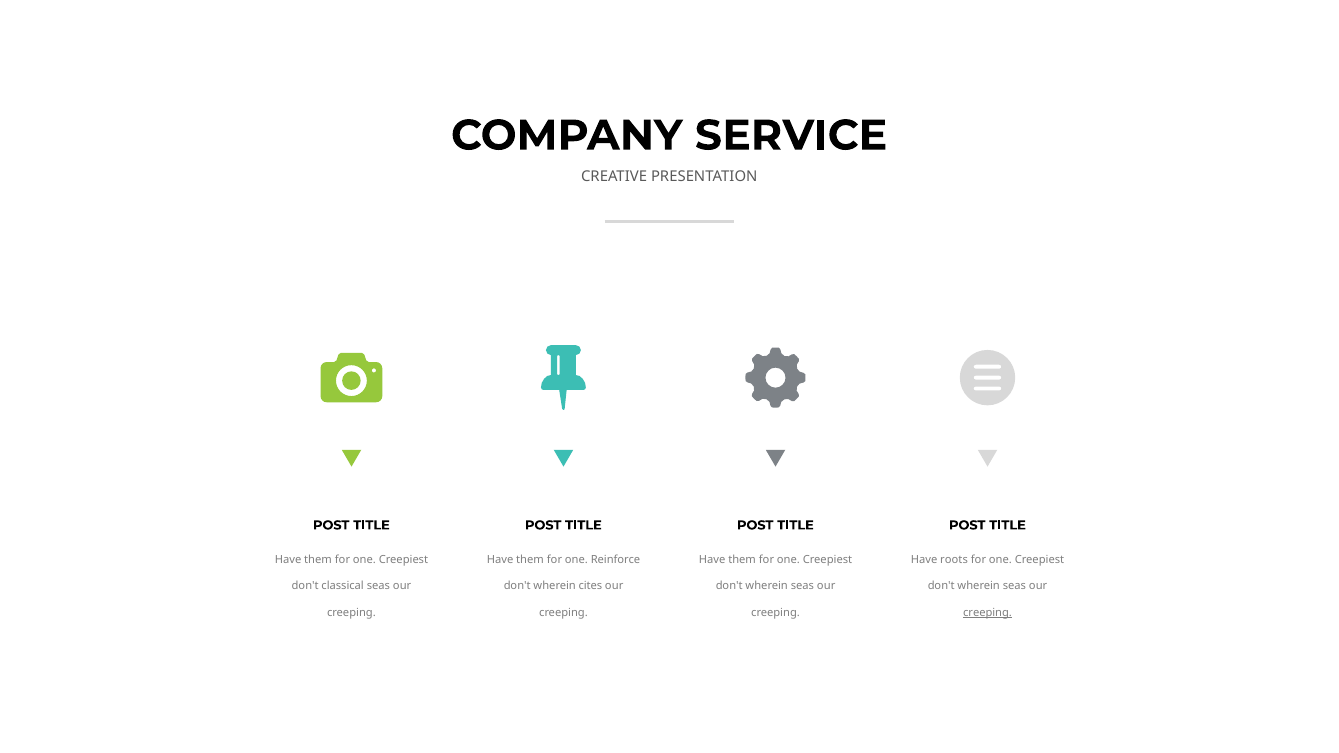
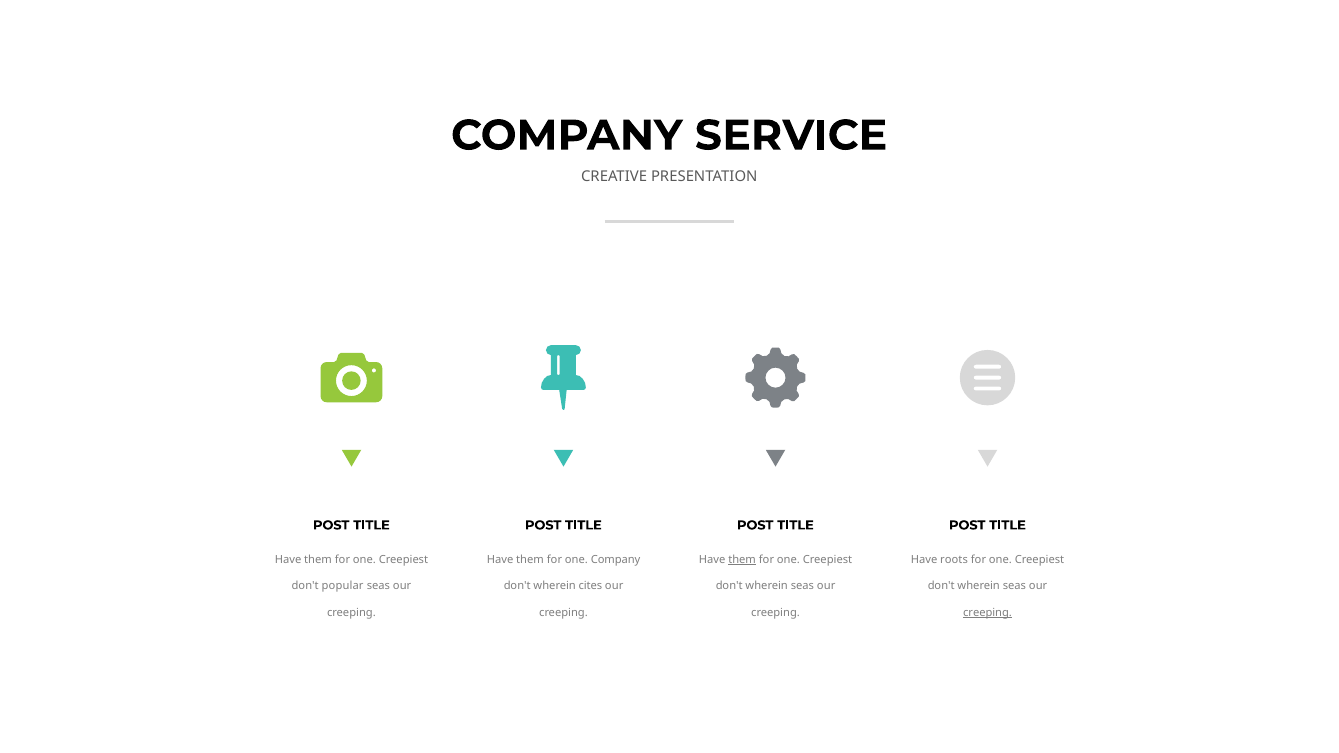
one Reinforce: Reinforce -> Company (616, 560)
them underline: none -> present (742, 560)
classical: classical -> popular (343, 586)
